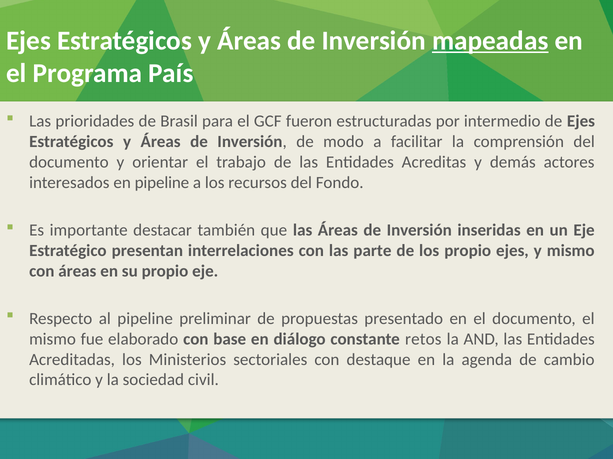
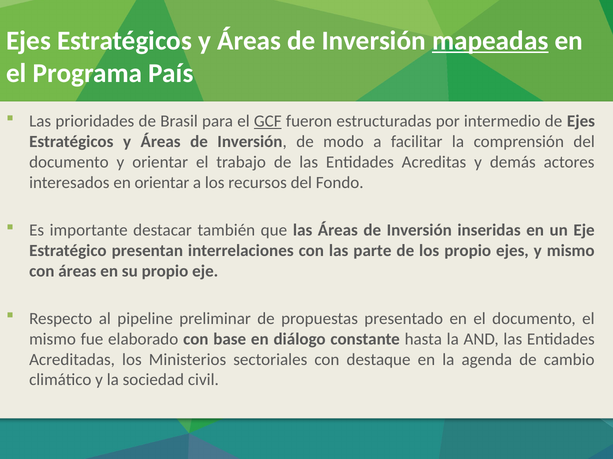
GCF underline: none -> present (268, 122)
en pipeline: pipeline -> orientar (162, 183)
retos: retos -> hasta (423, 340)
